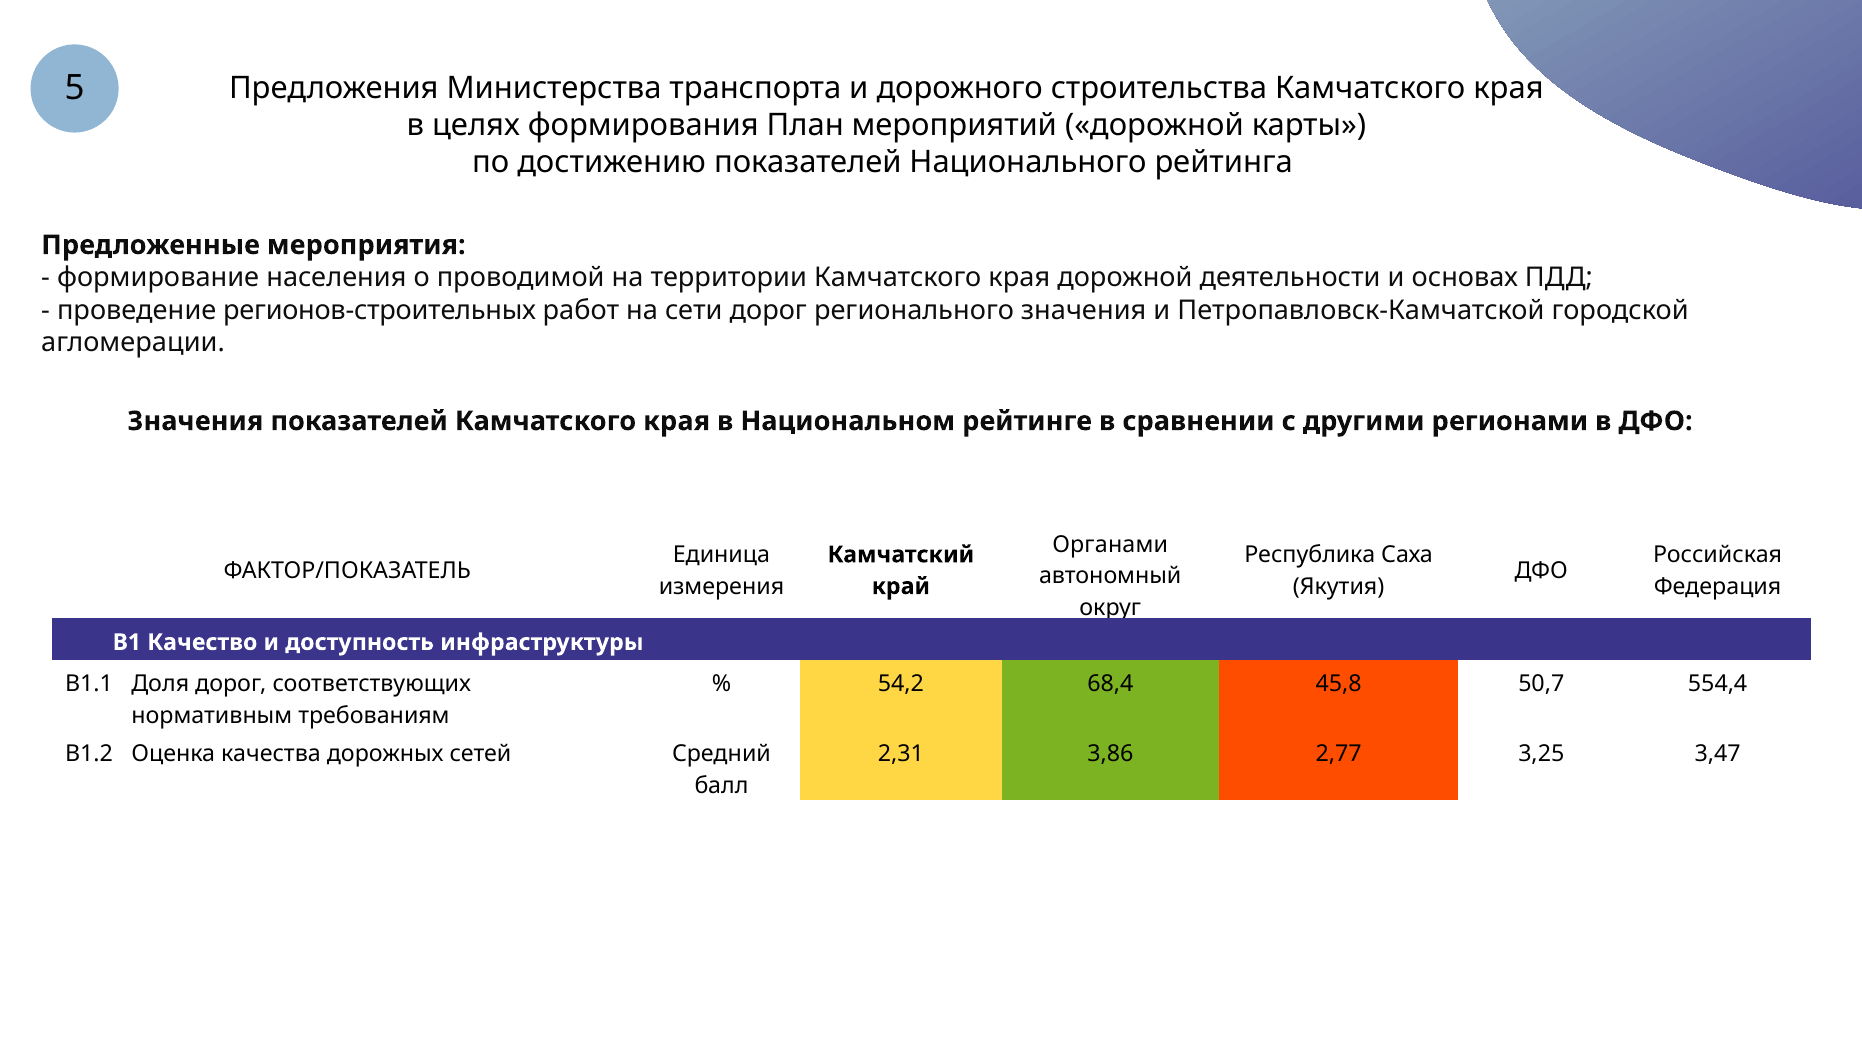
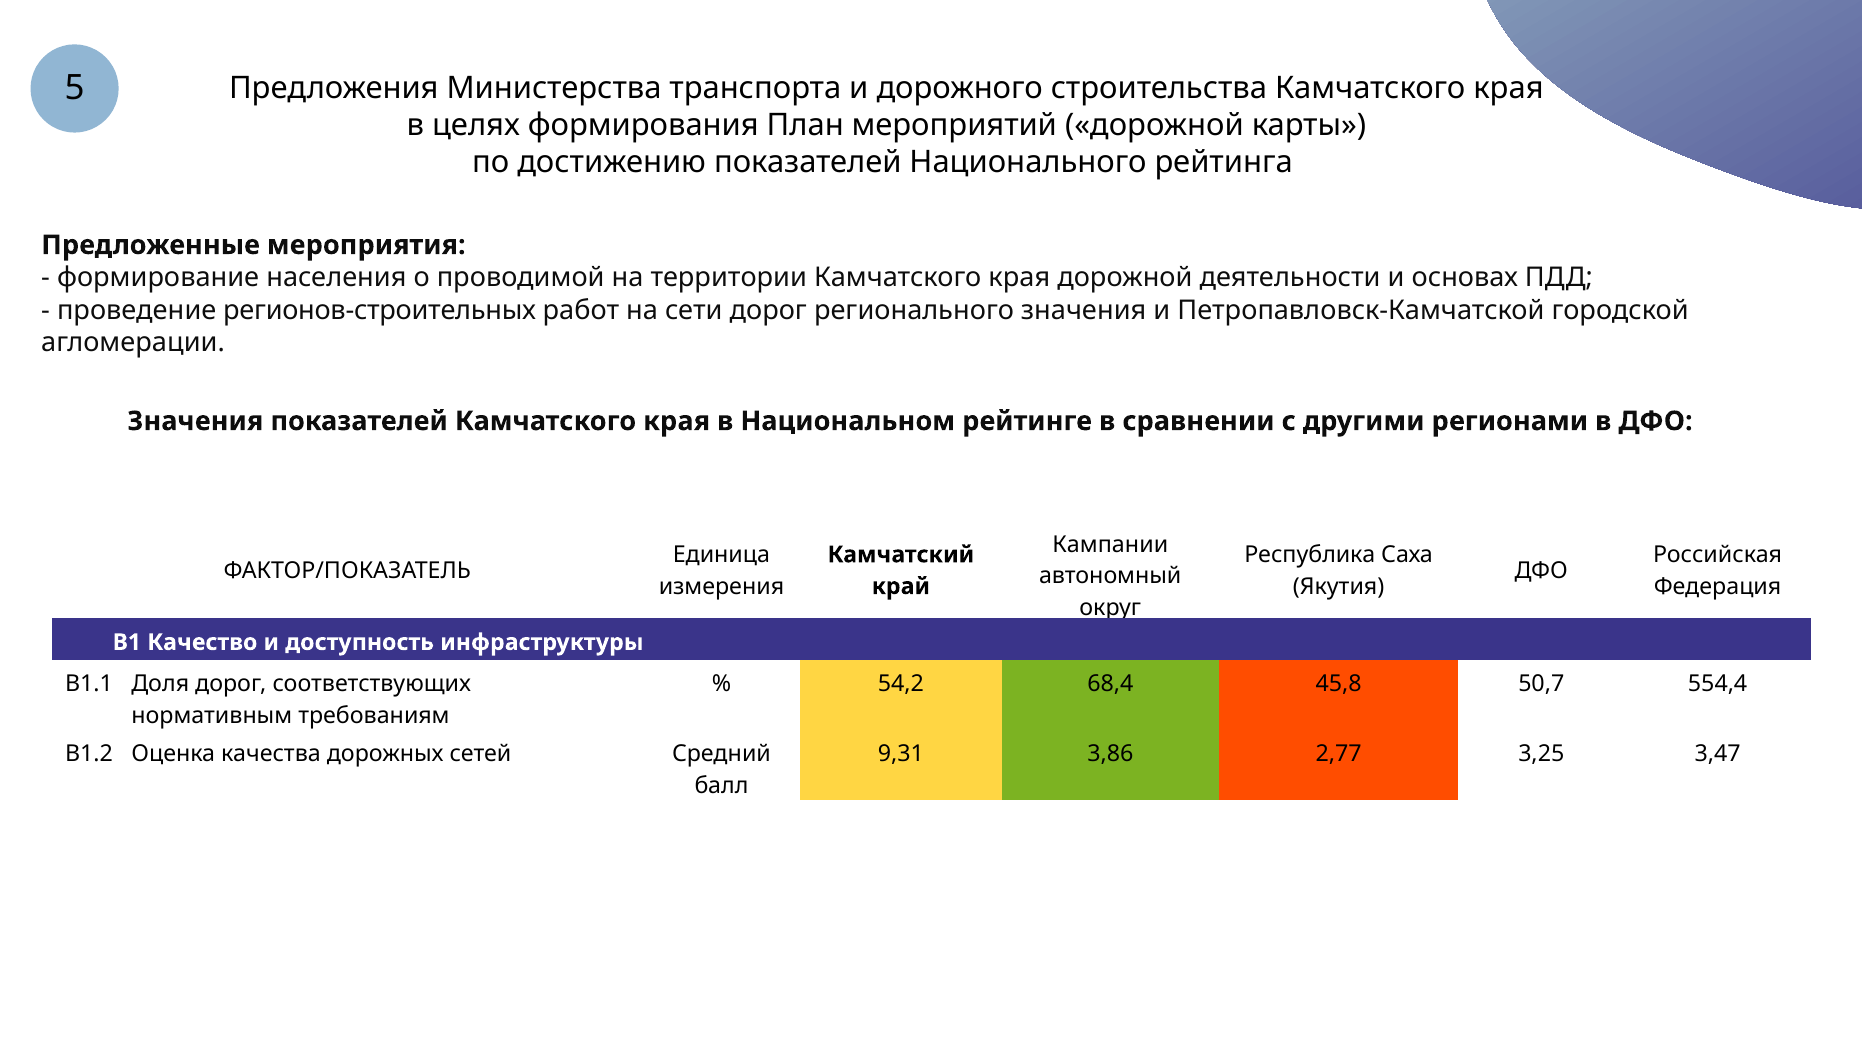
Органами: Органами -> Кампании (1110, 544)
2,31: 2,31 -> 9,31 (901, 754)
